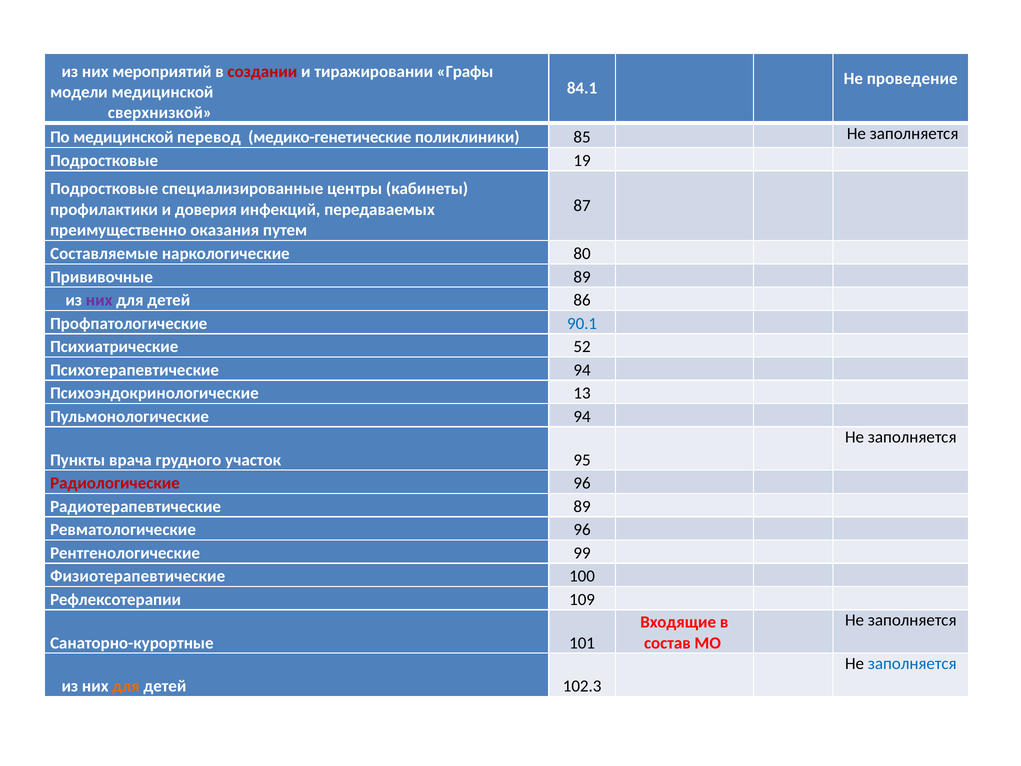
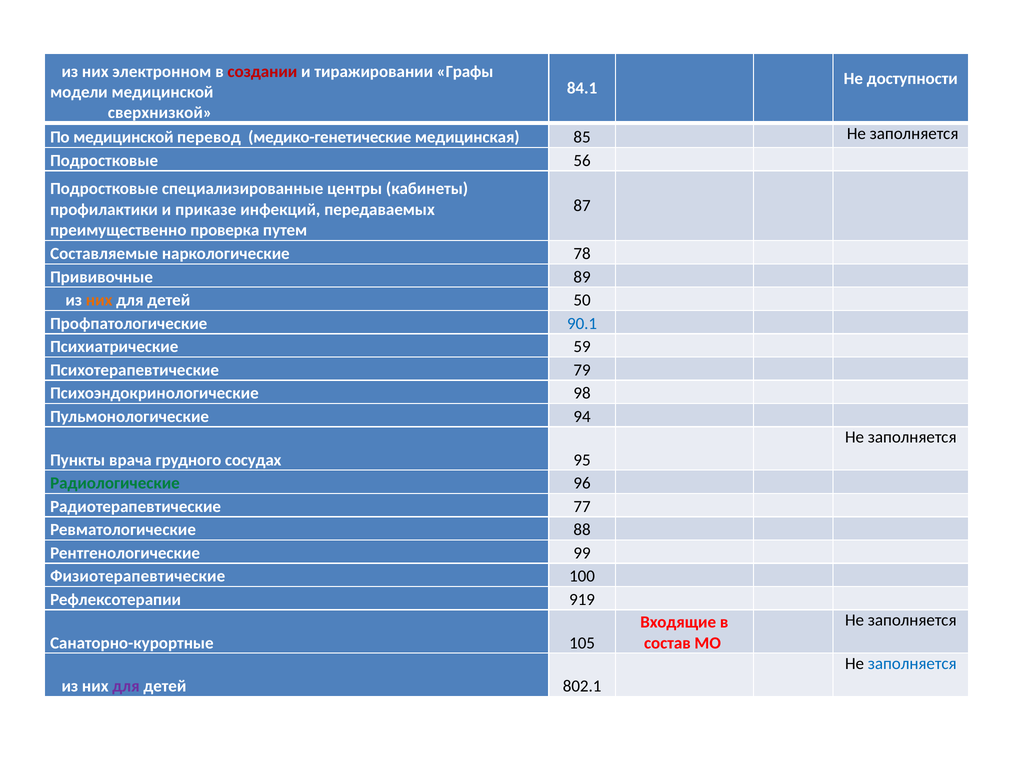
мероприятий: мероприятий -> электронном (162, 71)
проведение: проведение -> доступности (912, 79)
поликлиники: поликлиники -> медицинская (467, 137)
19: 19 -> 56 (582, 160)
доверия: доверия -> приказе (206, 210)
оказания: оказания -> проверка (225, 230)
80: 80 -> 78 (582, 254)
них colour: purple -> orange (99, 300)
86: 86 -> 50 (582, 300)
52: 52 -> 59 (582, 347)
Психотерапевтические 94: 94 -> 79 (582, 370)
13: 13 -> 98 (582, 393)
участок: участок -> сосудах (253, 460)
Радиологические colour: red -> green (115, 483)
Радиотерапевтические 89: 89 -> 77 (582, 506)
Ревматологические 96: 96 -> 88 (582, 530)
109: 109 -> 919 (582, 599)
101: 101 -> 105 (582, 643)
для colour: orange -> purple (126, 686)
102.3: 102.3 -> 802.1 (582, 686)
